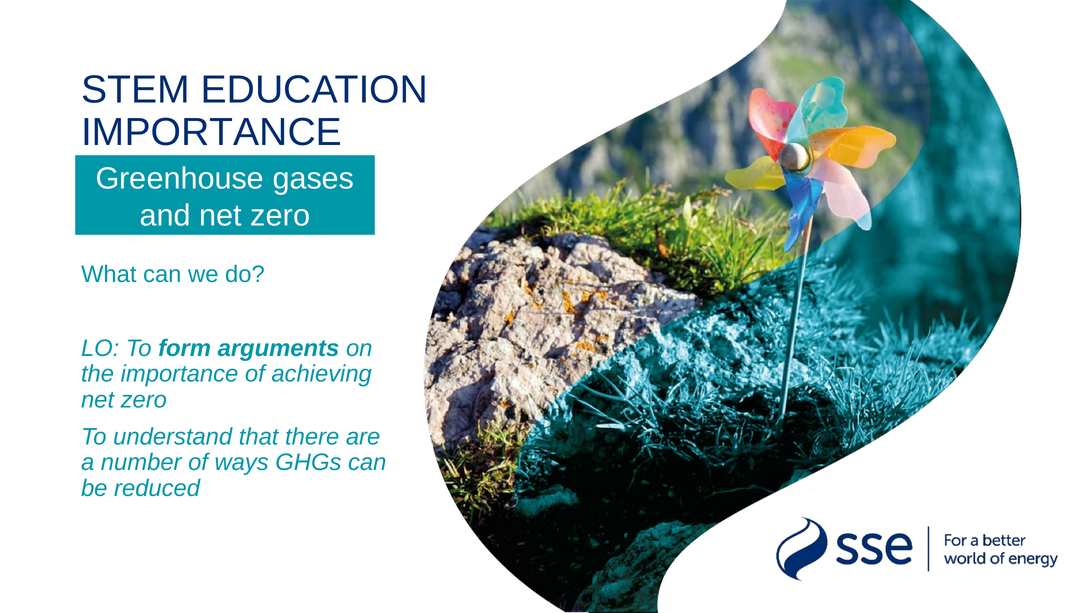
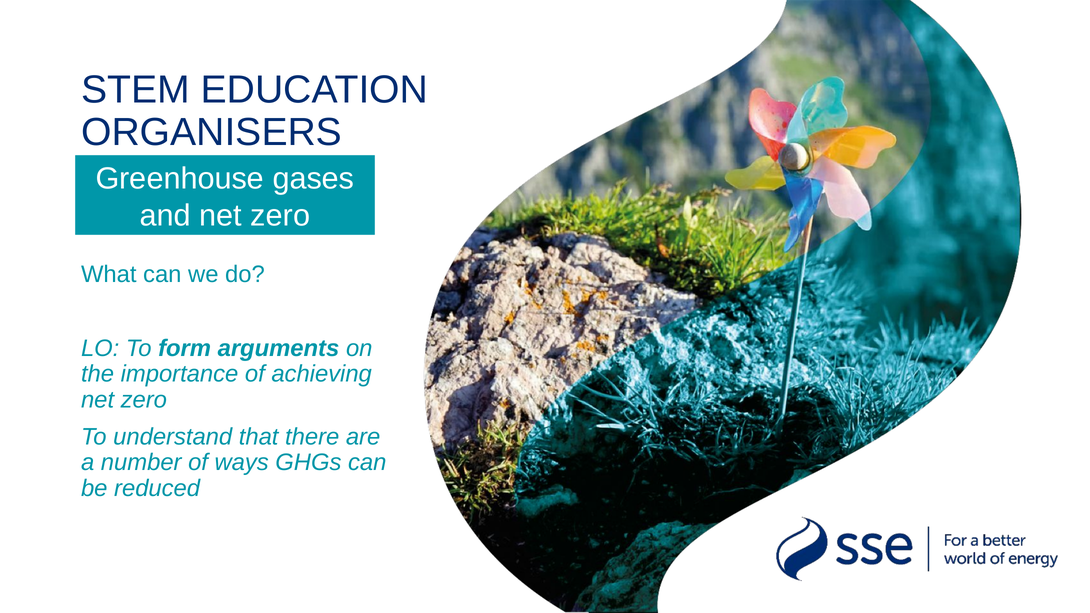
IMPORTANCE: IMPORTANCE -> ORGANISERS (212, 132)
